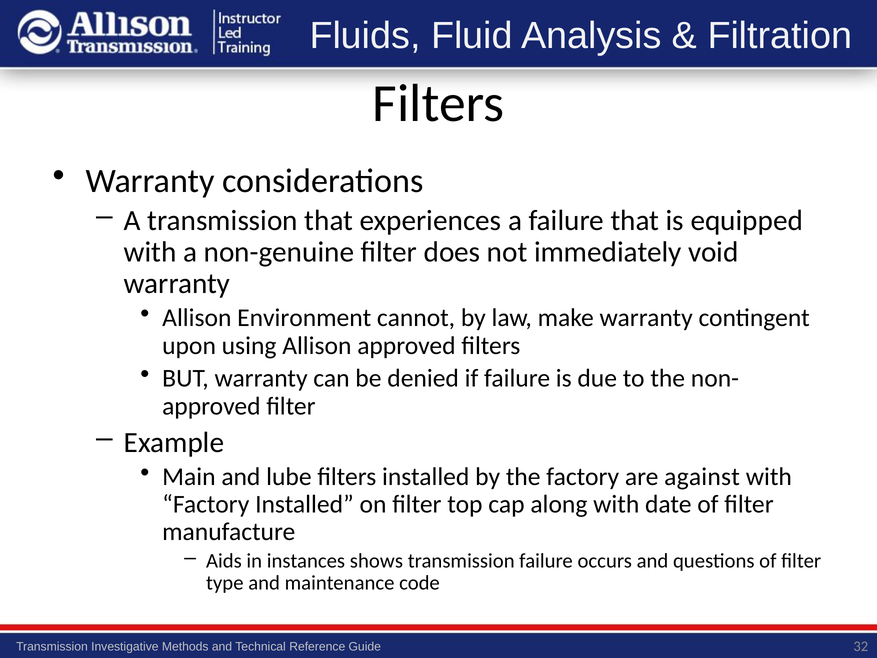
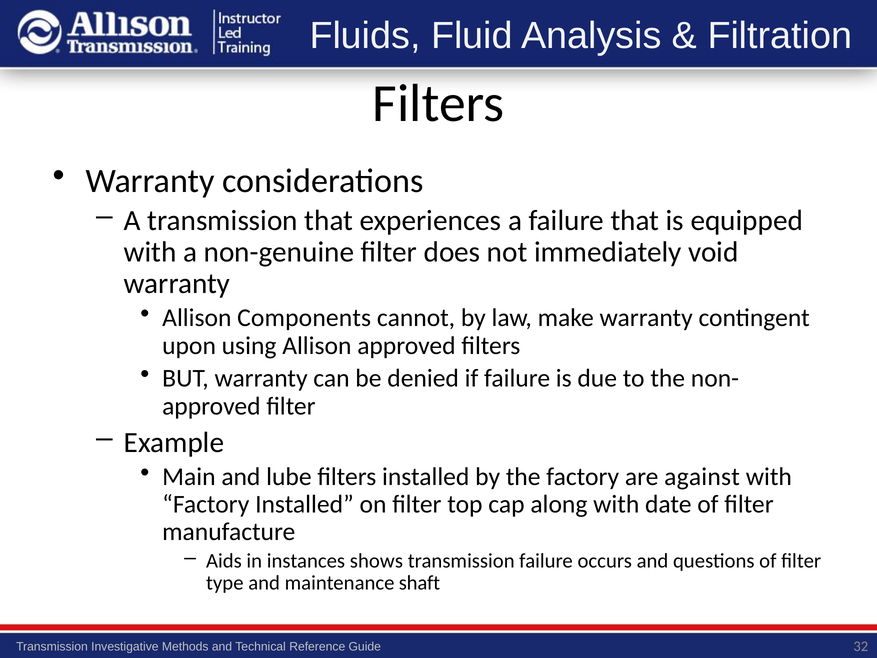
Environment: Environment -> Components (304, 318)
code: code -> shaft (419, 583)
